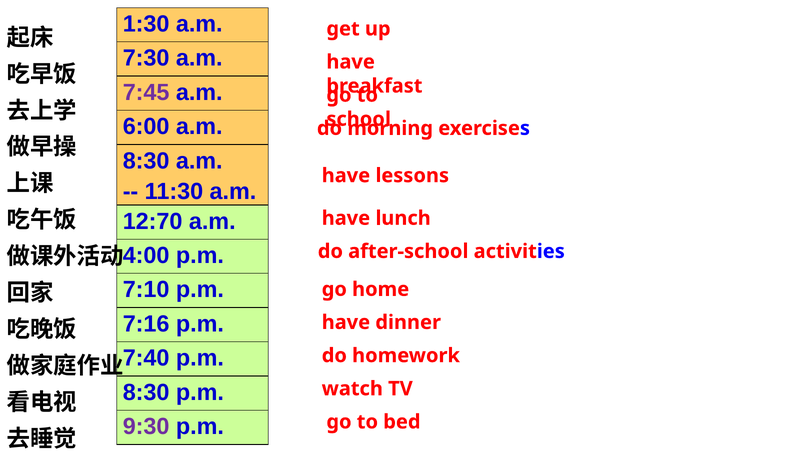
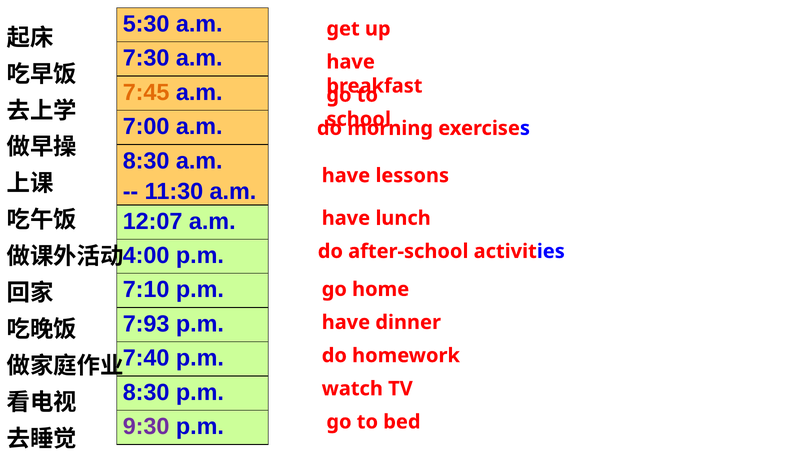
1:30: 1:30 -> 5:30 (146, 24)
7:45 colour: purple -> orange (146, 92)
6:00: 6:00 -> 7:00 (146, 127)
12:70: 12:70 -> 12:07 (153, 222)
7:16: 7:16 -> 7:93 (146, 324)
